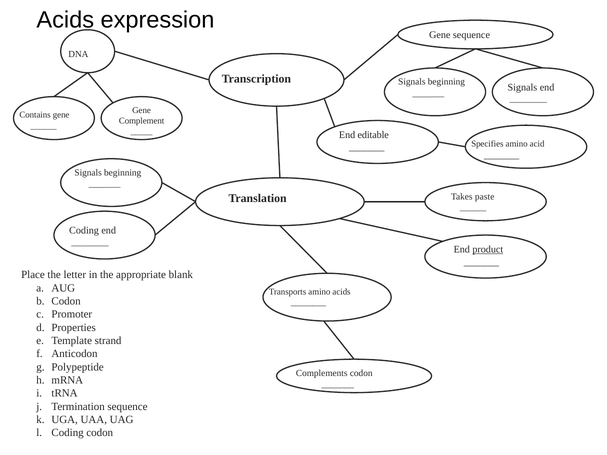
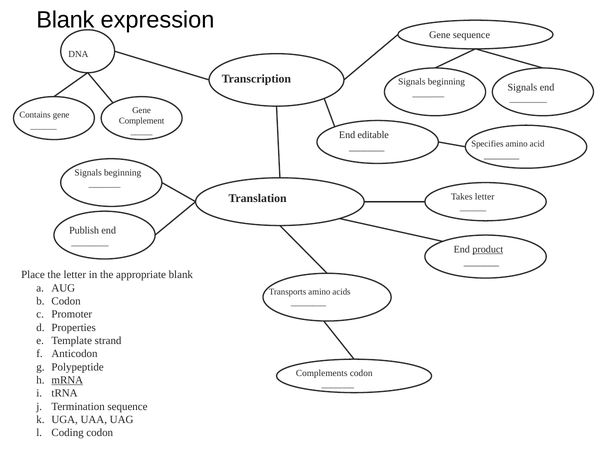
Acids: Acids -> Blank (65, 20)
Takes paste: paste -> letter (485, 197)
Coding: Coding -> Publish (84, 231)
mRNA underline: none -> present (67, 380)
